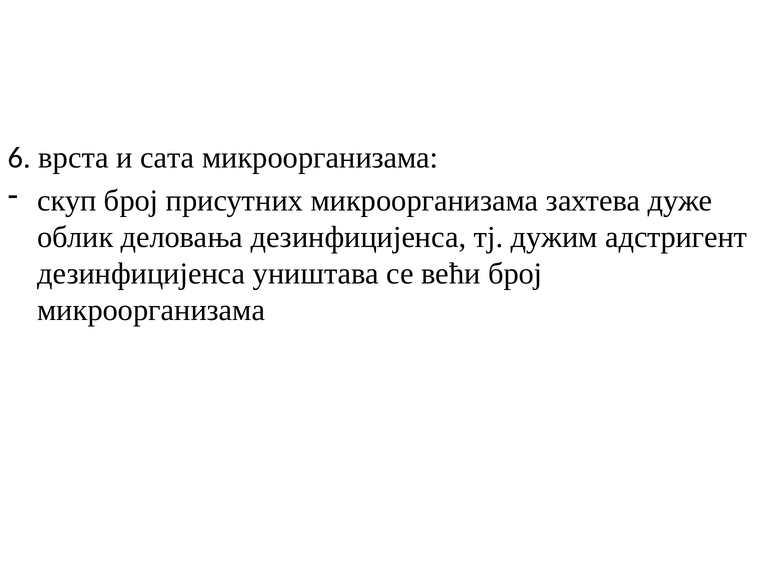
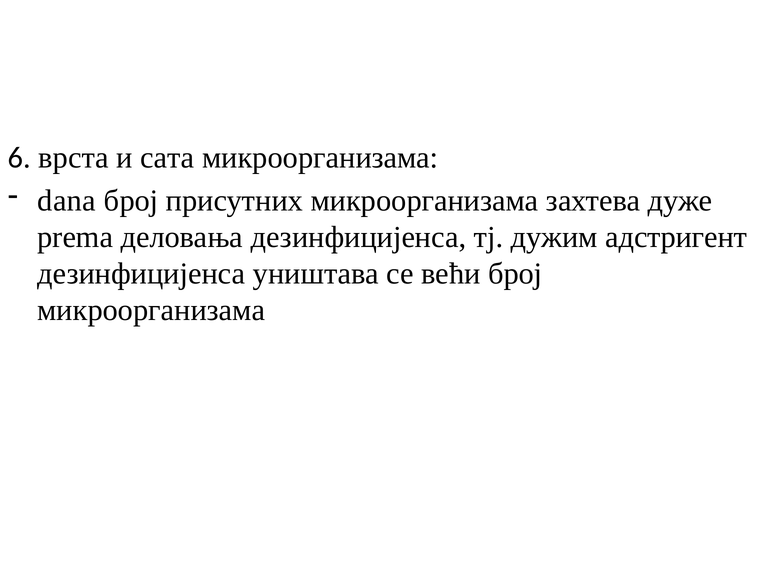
скуп: скуп -> dana (67, 201)
облик: облик -> prema (75, 237)
